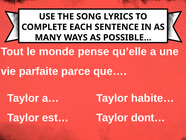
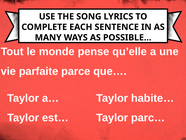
dont…: dont… -> parc… (148, 117)
